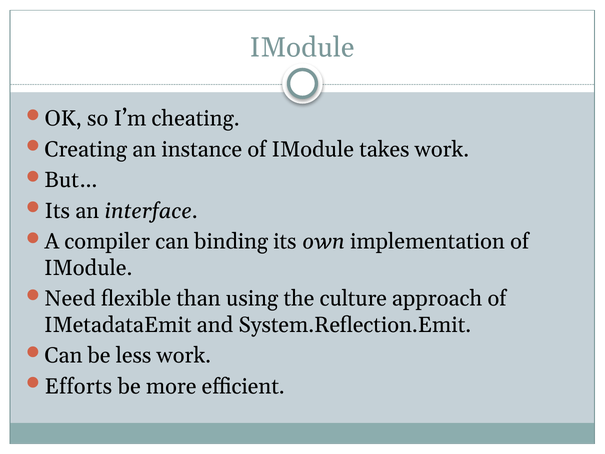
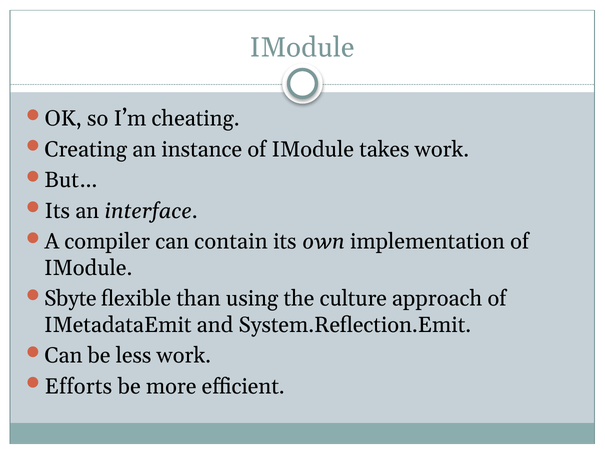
binding: binding -> contain (231, 242)
Need: Need -> Sbyte (70, 299)
